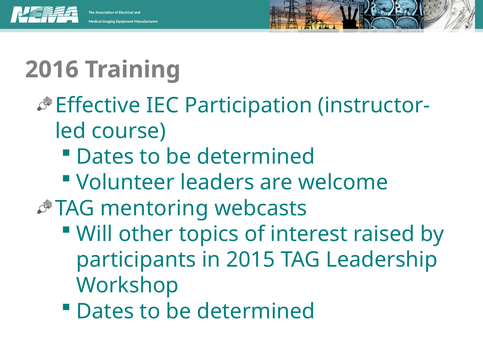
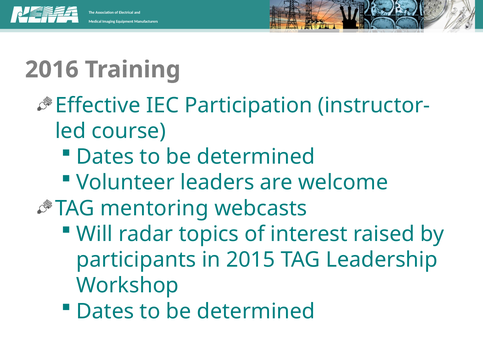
other: other -> radar (146, 234)
